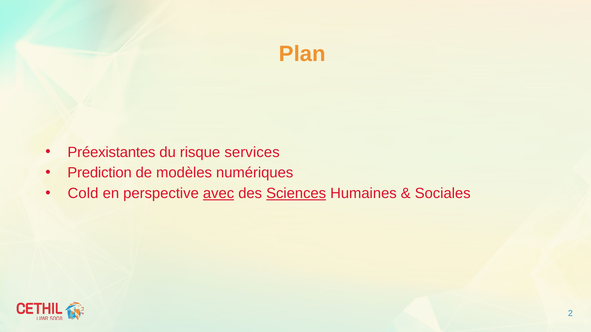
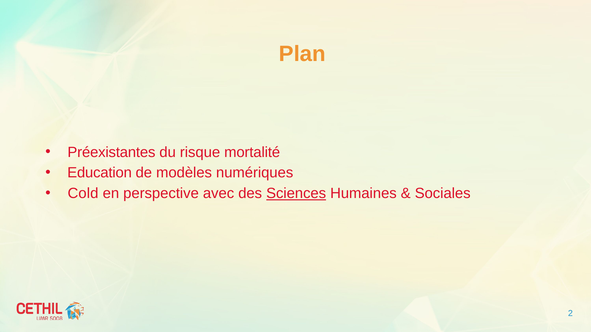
services: services -> mortalité (252, 152)
Prediction: Prediction -> Education (100, 173)
avec underline: present -> none (219, 194)
